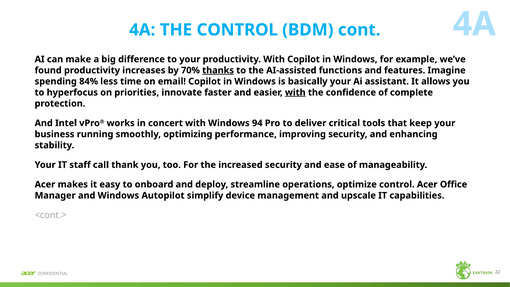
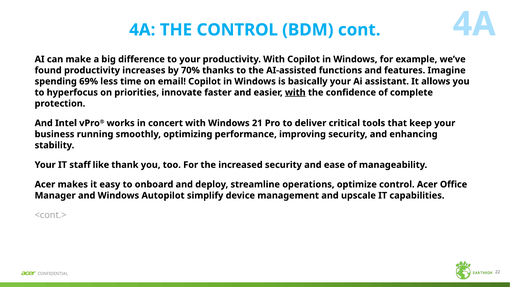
thanks underline: present -> none (218, 70)
84%: 84% -> 69% (89, 81)
94: 94 -> 21 (257, 123)
call: call -> like (101, 165)
